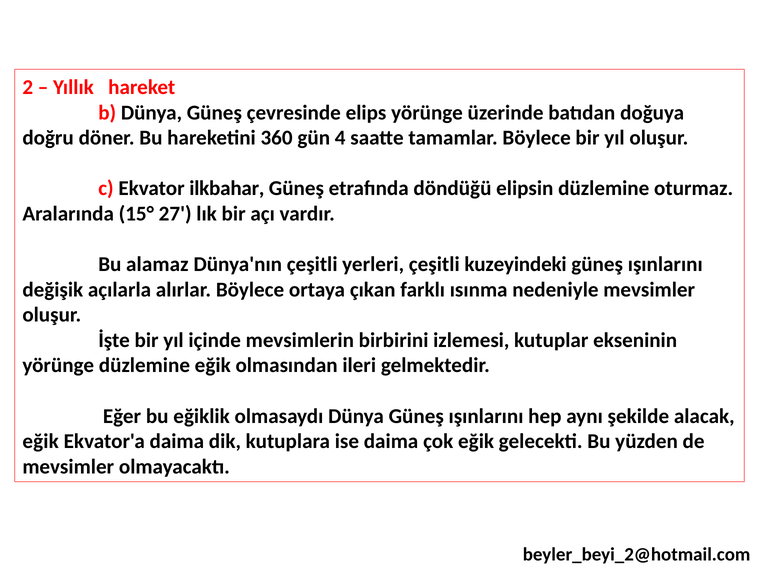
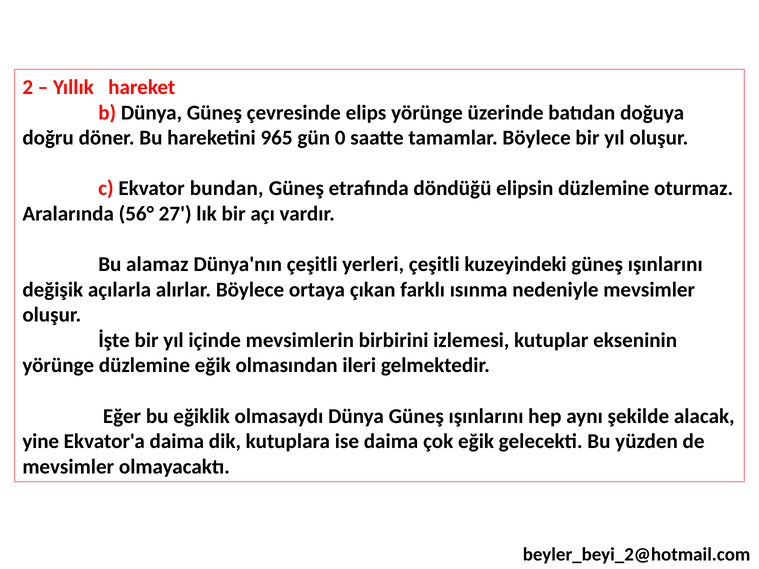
360: 360 -> 965 (277, 138)
4: 4 -> 0 (340, 138)
ilkbahar: ilkbahar -> bundan (227, 189)
15°: 15° -> 56° (136, 214)
eğik: eğik -> yine (41, 442)
